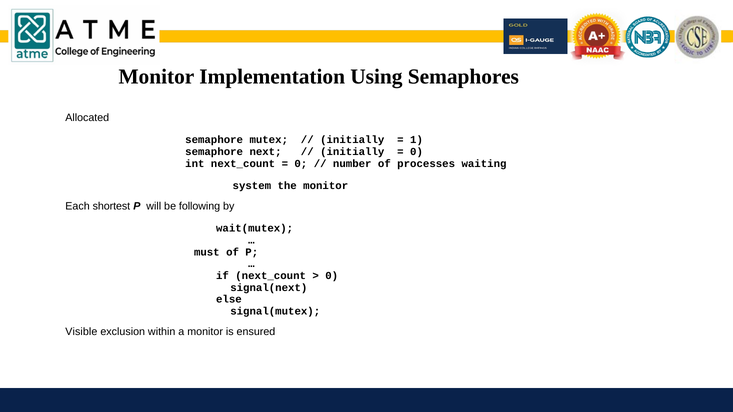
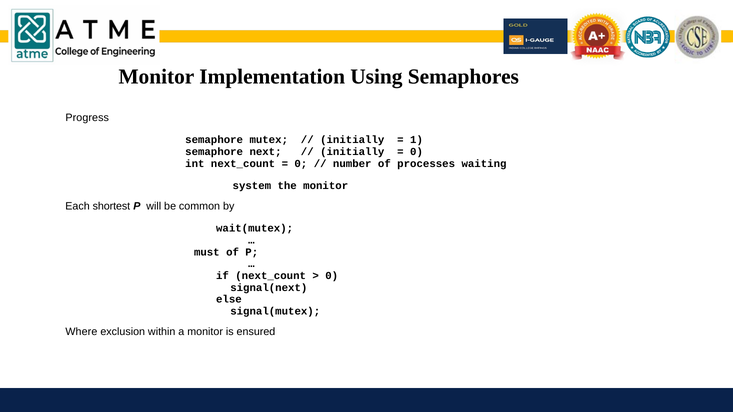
Allocated: Allocated -> Progress (87, 118)
following: following -> common (200, 206)
Visible: Visible -> Where (81, 332)
